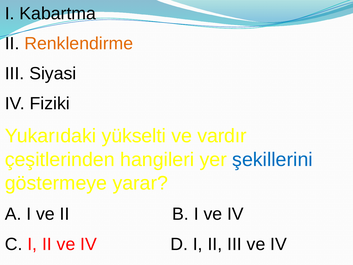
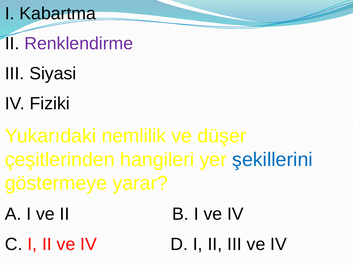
Renklendirme colour: orange -> purple (79, 44)
yükselti: yükselti -> nemlilik (134, 136)
vardır: vardır -> düşer (222, 136)
